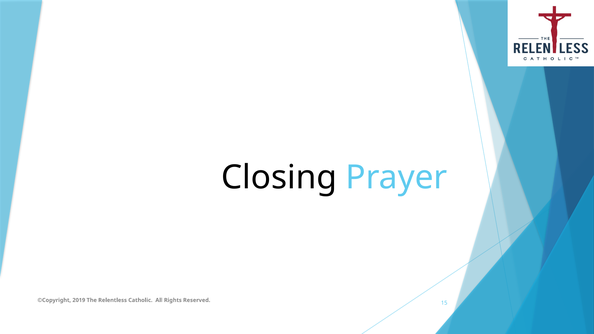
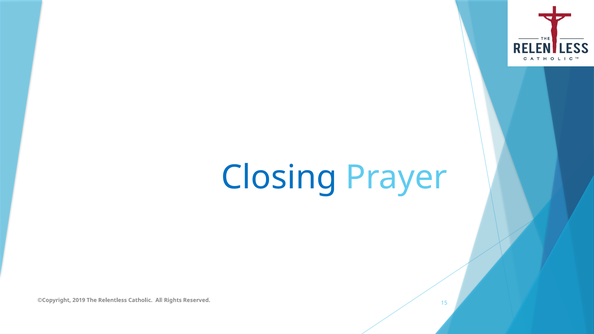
Closing colour: black -> blue (279, 177)
